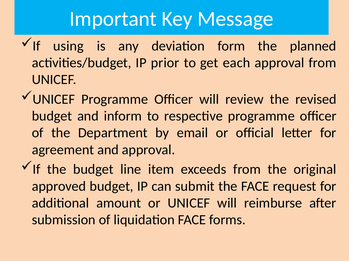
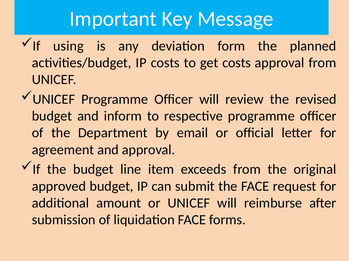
IP prior: prior -> costs (165, 63)
get each: each -> costs (237, 63)
